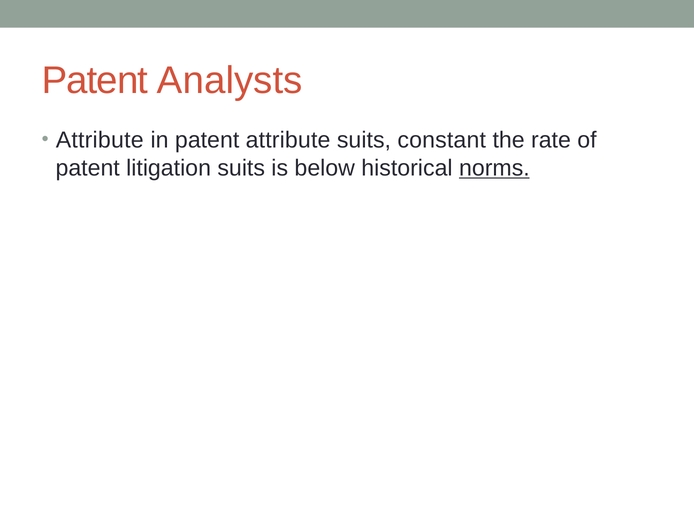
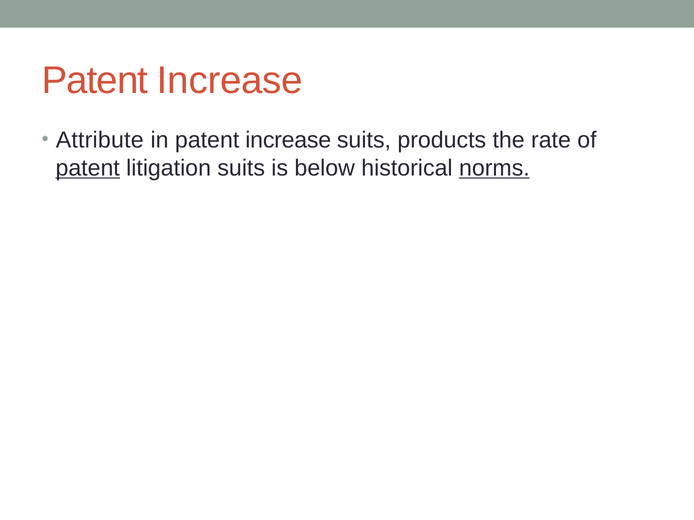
Analysts: Analysts -> Increase (230, 81)
in patent attribute: attribute -> increase (288, 140)
constant: constant -> products (442, 140)
patent underline: none -> present (88, 168)
